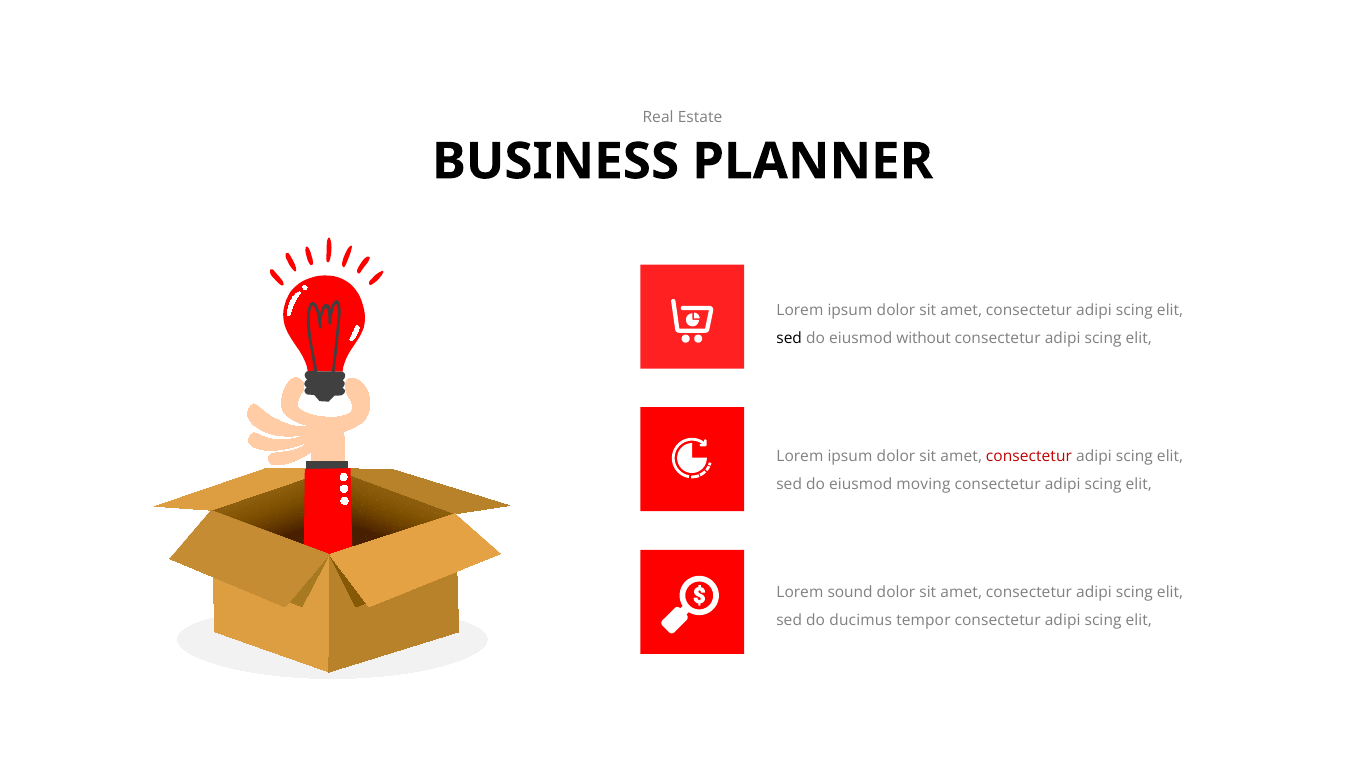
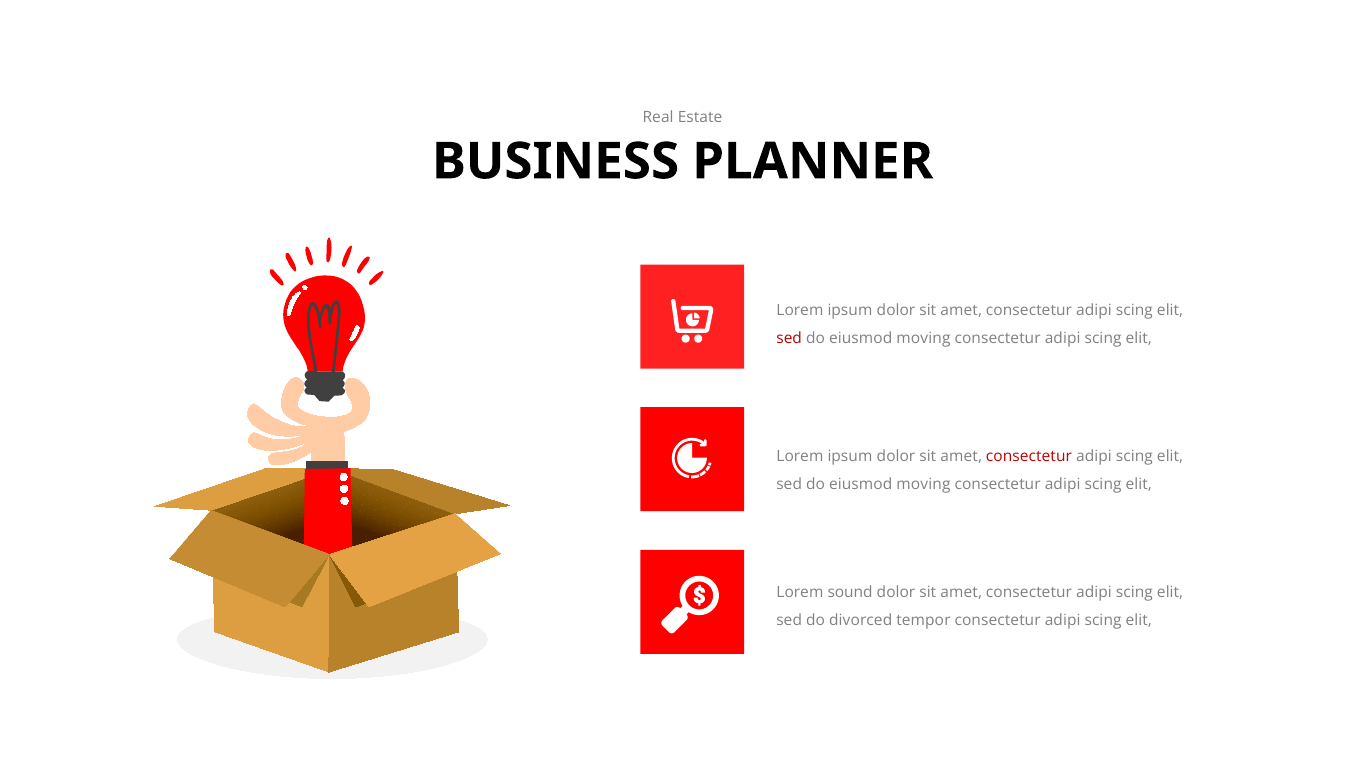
sed colour: black -> red (789, 338)
without: without -> moving (923, 338)
ducimus: ducimus -> divorced (861, 620)
